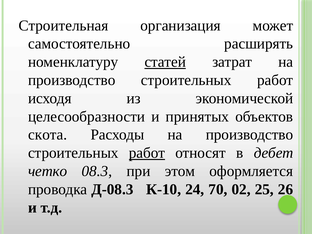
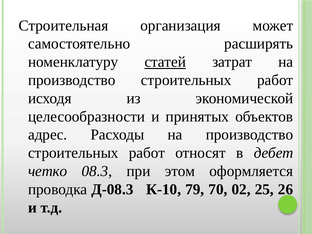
скота: скота -> адрес (48, 135)
работ underline: present -> none (147, 153)
24: 24 -> 79 (195, 189)
